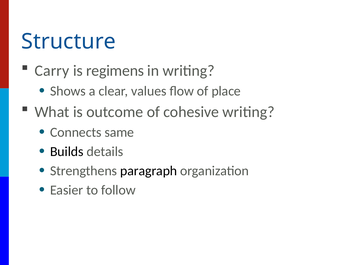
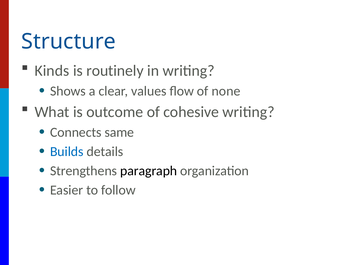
Carry: Carry -> Kinds (52, 71)
regimens: regimens -> routinely (115, 71)
place: place -> none (226, 91)
Builds colour: black -> blue (67, 152)
